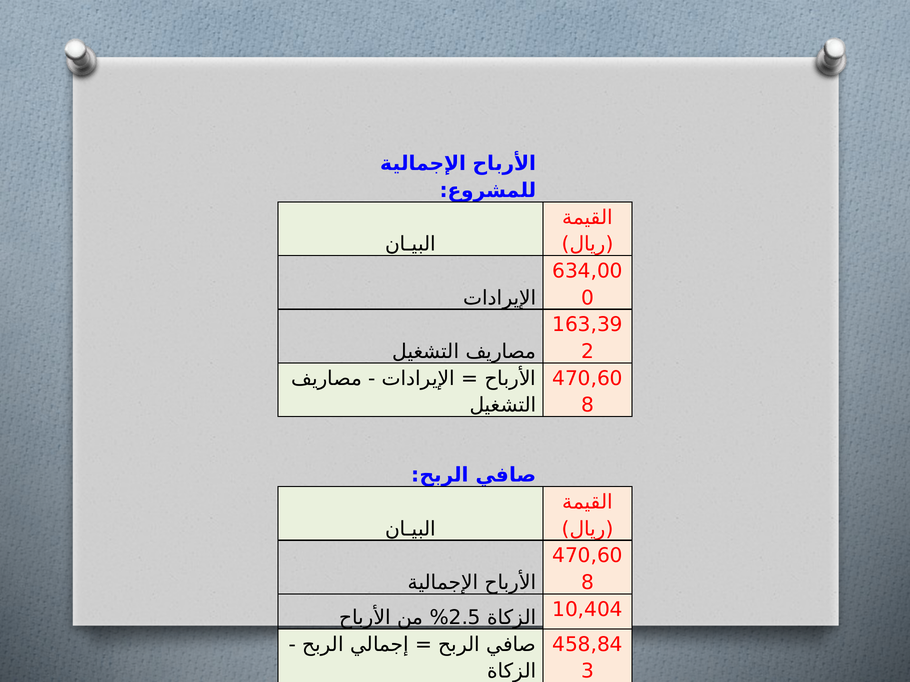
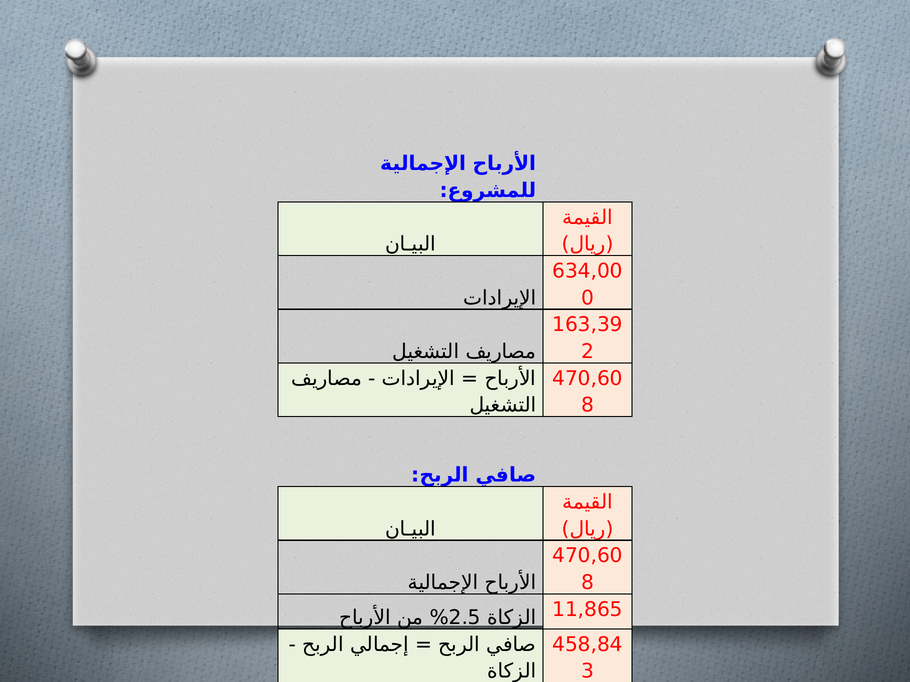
10,404: 10,404 -> 11,865 (588, 610)
